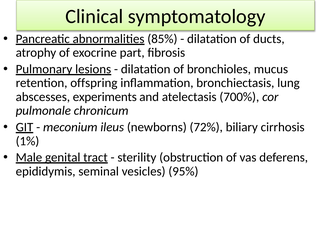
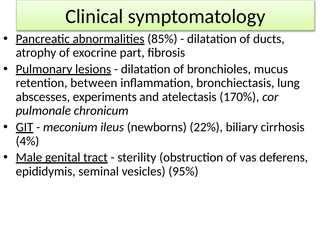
offspring: offspring -> between (94, 83)
700%: 700% -> 170% (239, 97)
72%: 72% -> 22% (206, 127)
1%: 1% -> 4% (27, 141)
